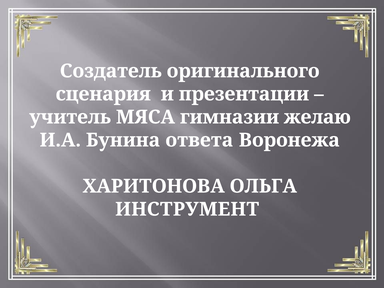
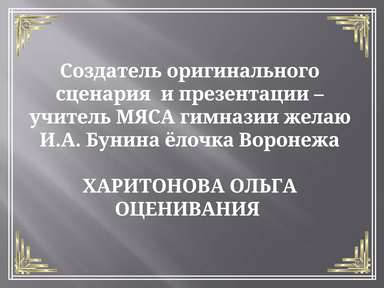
ответа: ответа -> ёлочка (200, 140)
ИНСТРУМЕНТ: ИНСТРУМЕНТ -> ОЦЕНИВАНИЯ (187, 209)
